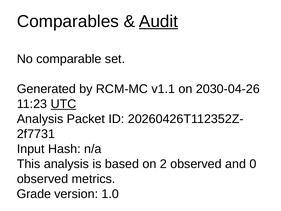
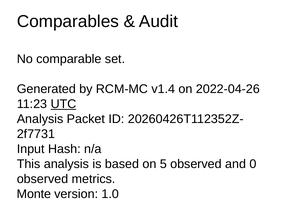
Audit underline: present -> none (159, 21)
v1.1: v1.1 -> v1.4 (163, 89)
2030-04-26: 2030-04-26 -> 2022-04-26 (228, 89)
2: 2 -> 5 (163, 164)
Grade: Grade -> Monte (34, 194)
